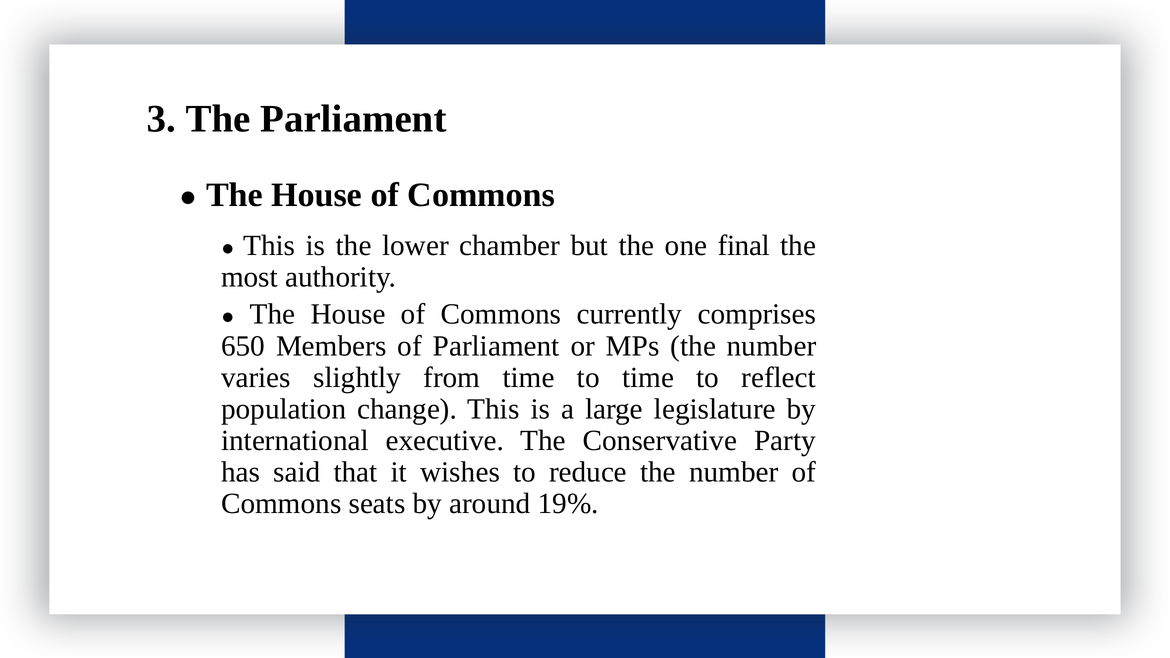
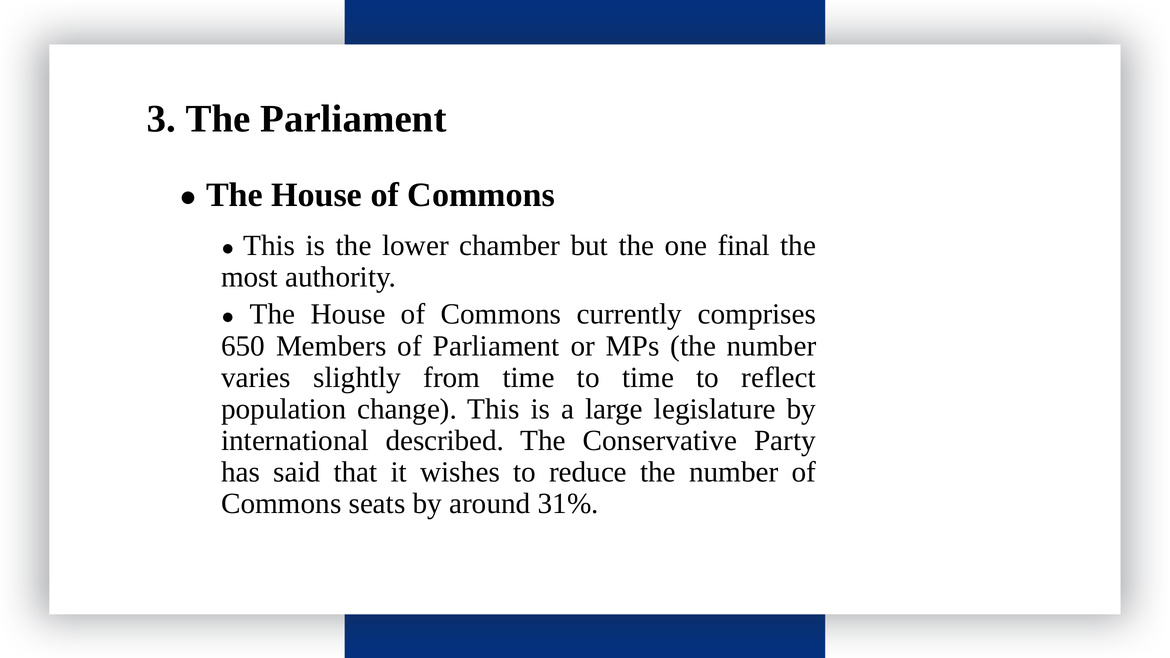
executive: executive -> described (445, 441)
19%: 19% -> 31% (568, 504)
